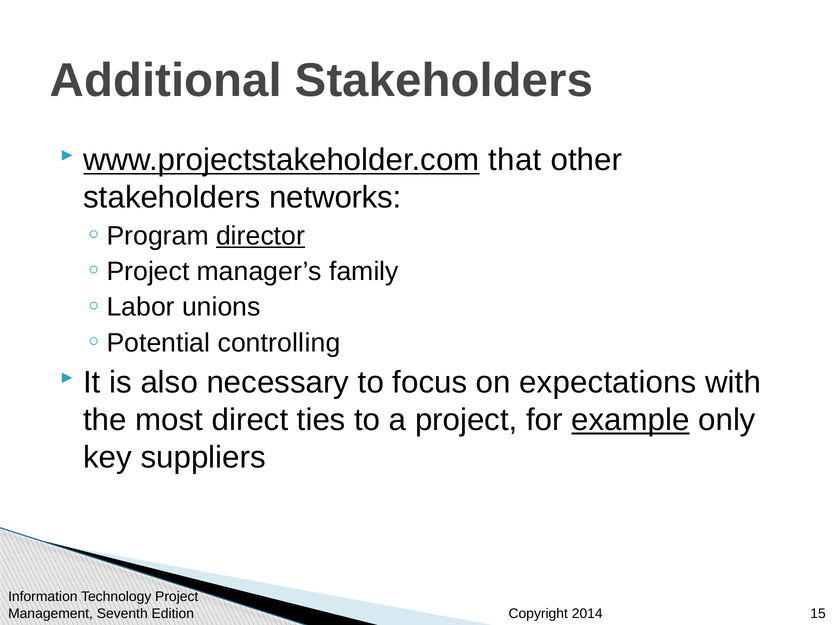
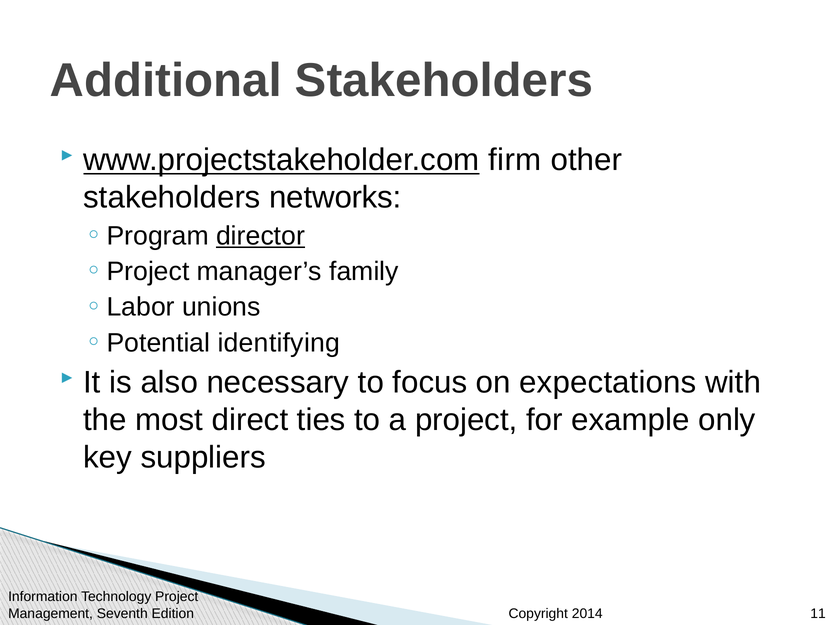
that: that -> firm (515, 160)
controlling: controlling -> identifying (279, 343)
example underline: present -> none (630, 420)
15: 15 -> 11 (818, 614)
